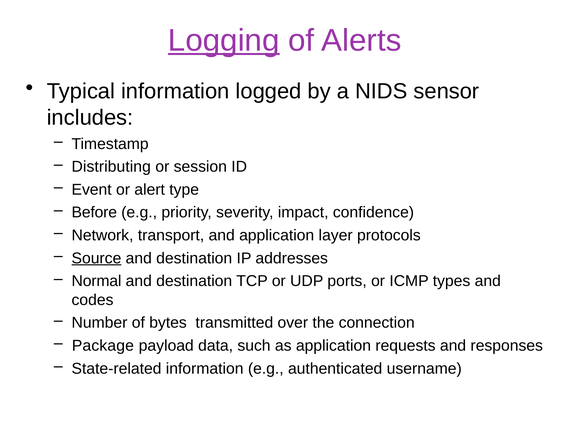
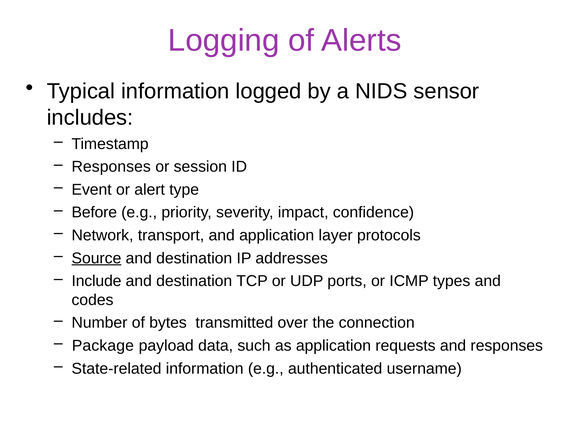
Logging underline: present -> none (224, 41)
Distributing: Distributing -> Responses (111, 167)
Normal: Normal -> Include (97, 282)
